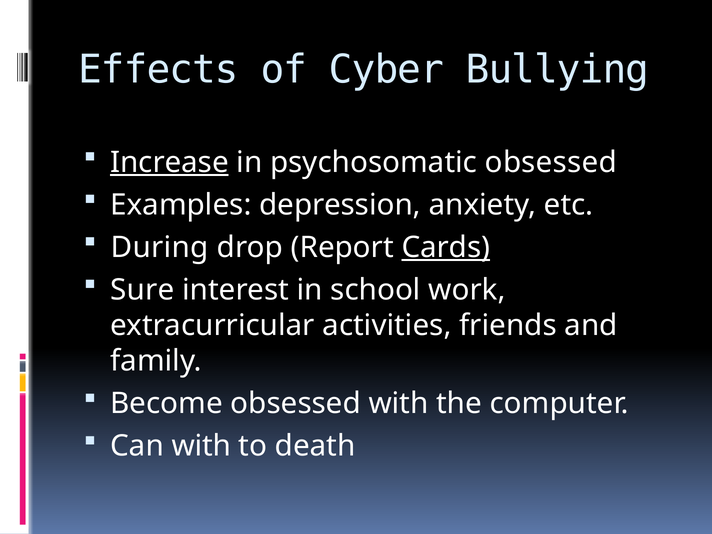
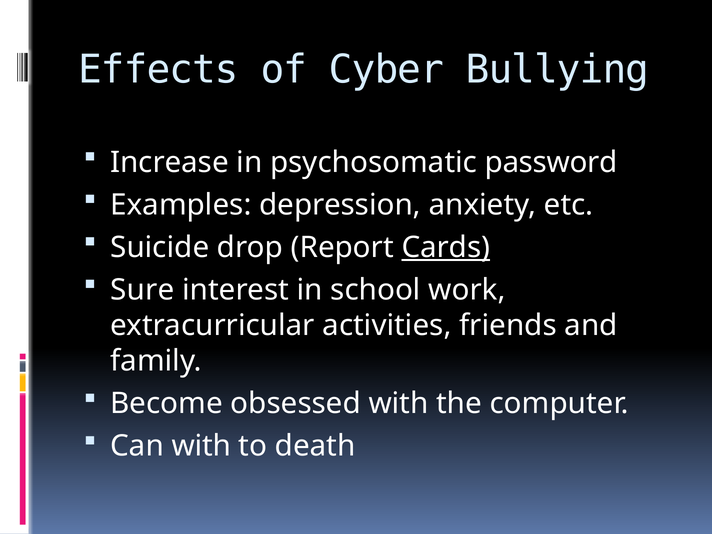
Increase underline: present -> none (170, 162)
psychosomatic obsessed: obsessed -> password (551, 162)
During: During -> Suicide (160, 247)
